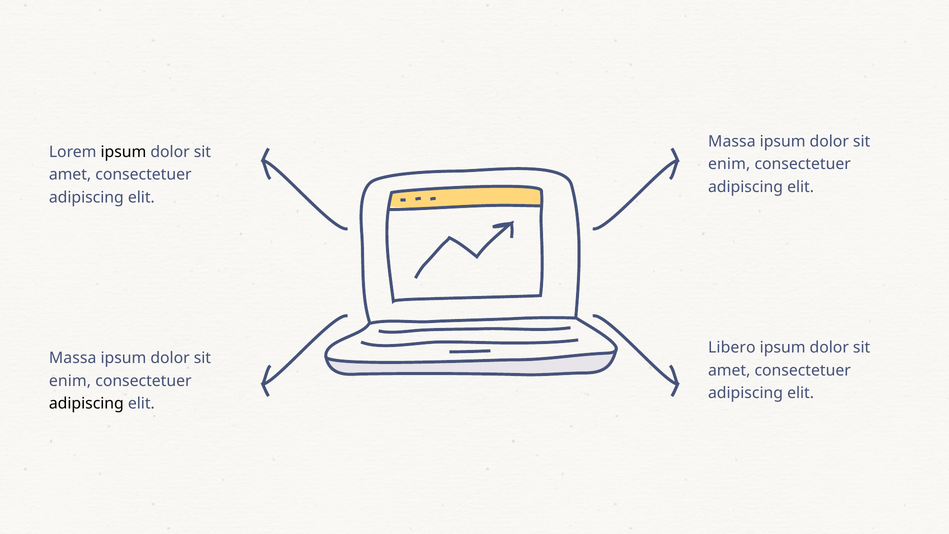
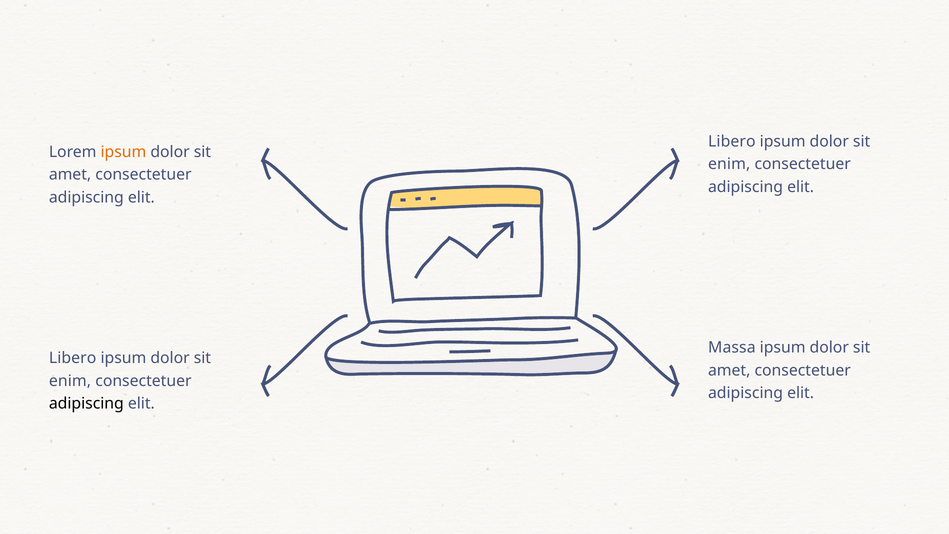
Massa: Massa -> Libero (732, 141)
ipsum colour: black -> orange (123, 152)
Libero: Libero -> Massa (732, 348)
Massa: Massa -> Libero (73, 358)
